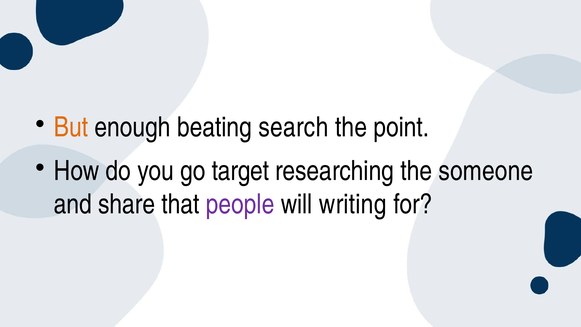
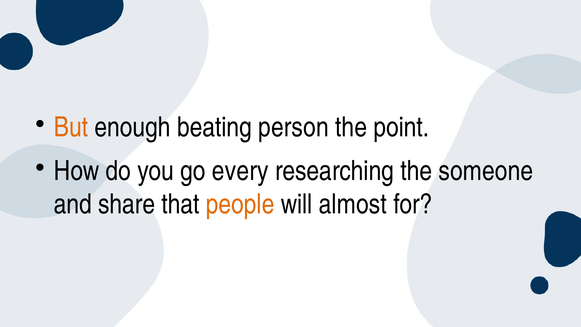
search: search -> person (293, 127)
target: target -> every (240, 171)
people colour: purple -> orange (240, 204)
writing: writing -> almost (353, 204)
